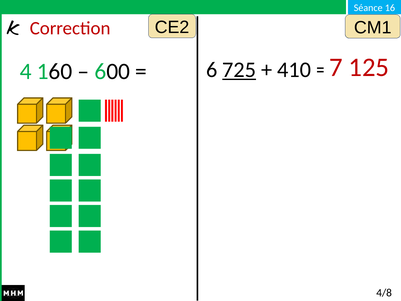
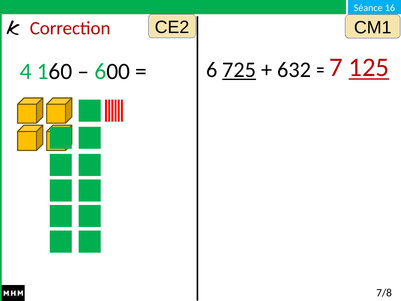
125 underline: none -> present (369, 67)
410: 410 -> 632 (294, 70)
4/8: 4/8 -> 7/8 (384, 293)
